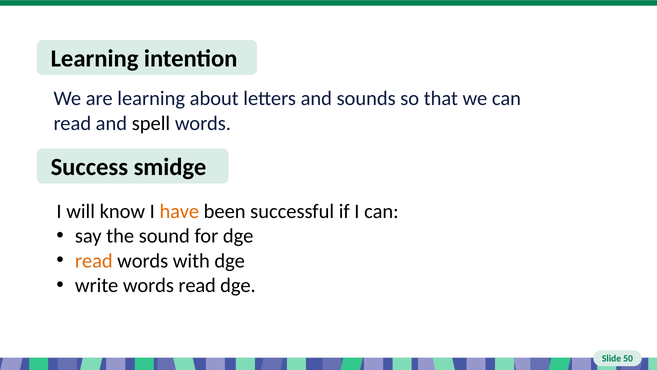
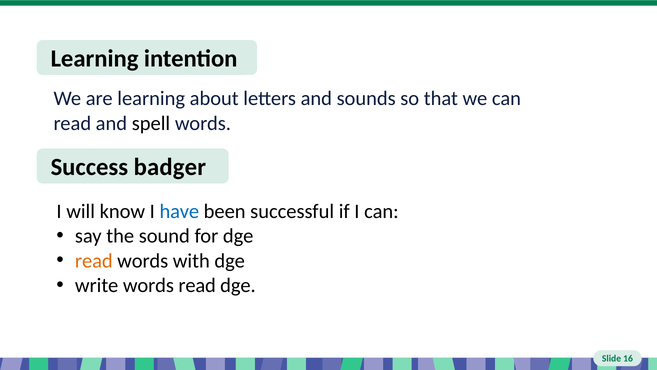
smidge: smidge -> badger (170, 167)
have colour: orange -> blue (179, 211)
50: 50 -> 16 (628, 358)
